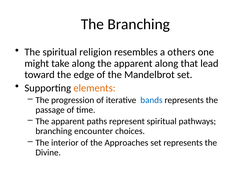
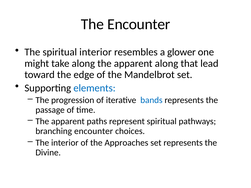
The Branching: Branching -> Encounter (139, 24)
spiritual religion: religion -> interior (96, 52)
others: others -> glower (181, 52)
elements colour: orange -> blue (94, 88)
